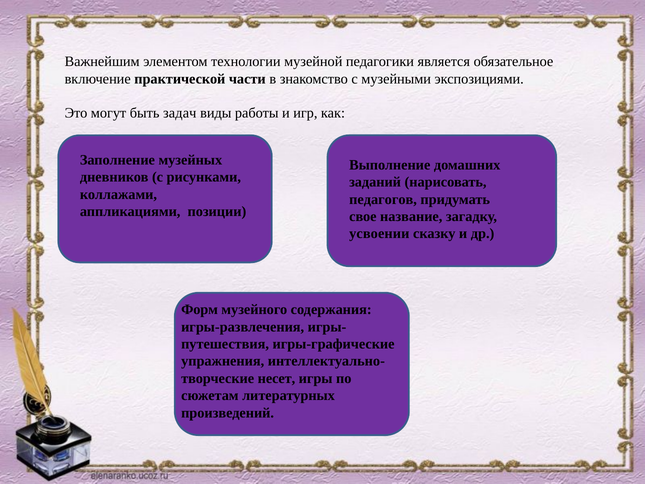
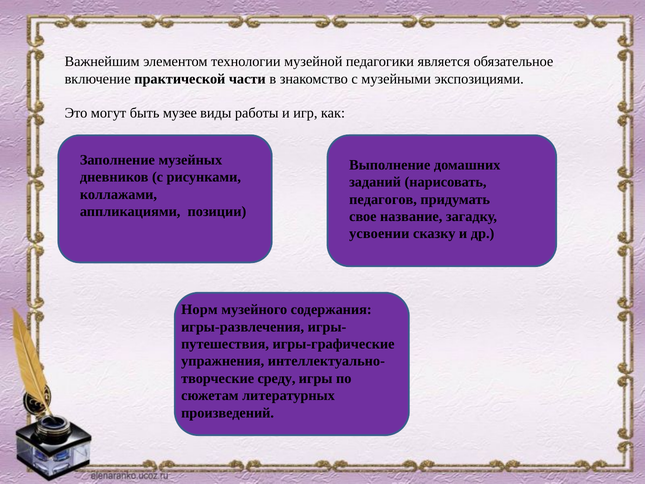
задач: задач -> музее (180, 113)
Форм: Форм -> Норм (199, 309)
несет: несет -> среду (277, 378)
